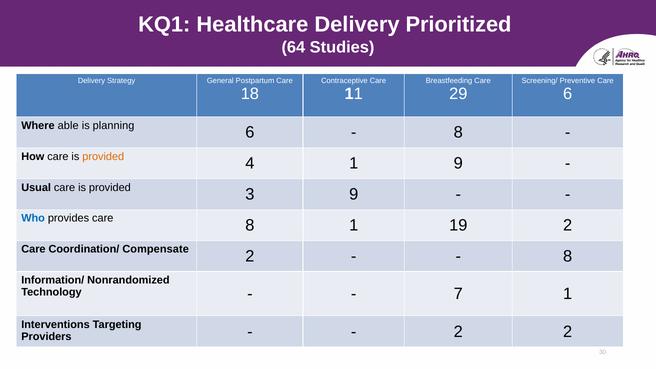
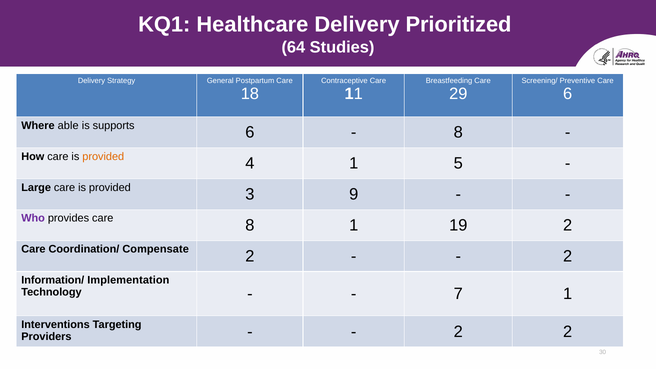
planning: planning -> supports (114, 126)
1 9: 9 -> 5 (458, 164)
Usual: Usual -> Large (36, 187)
Who colour: blue -> purple (33, 218)
8: 8 -> 2 (568, 256)
Nonrandomized: Nonrandomized -> Implementation (128, 280)
